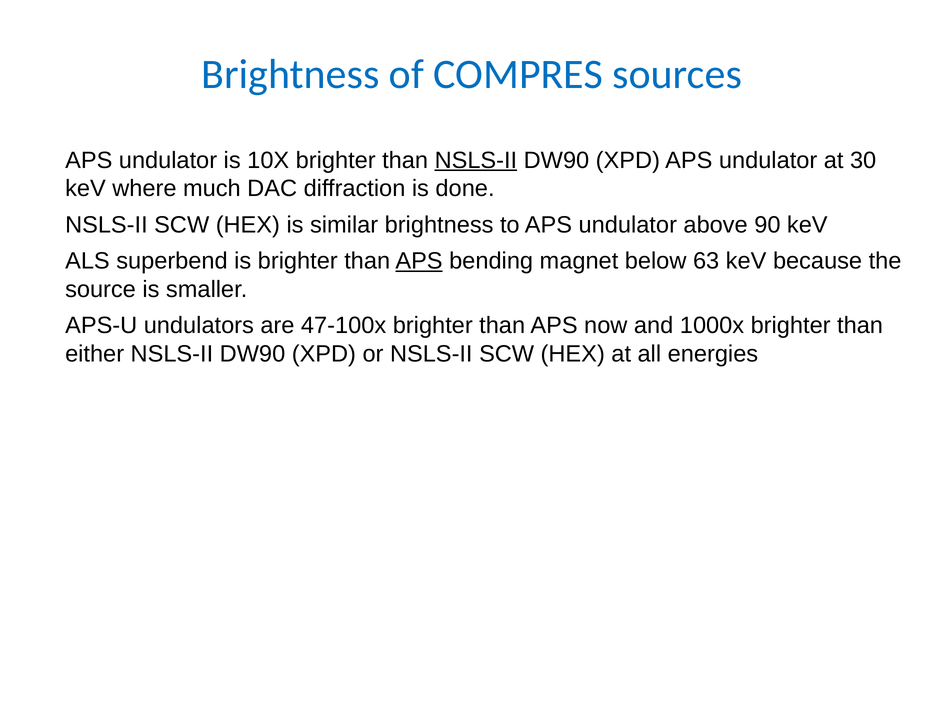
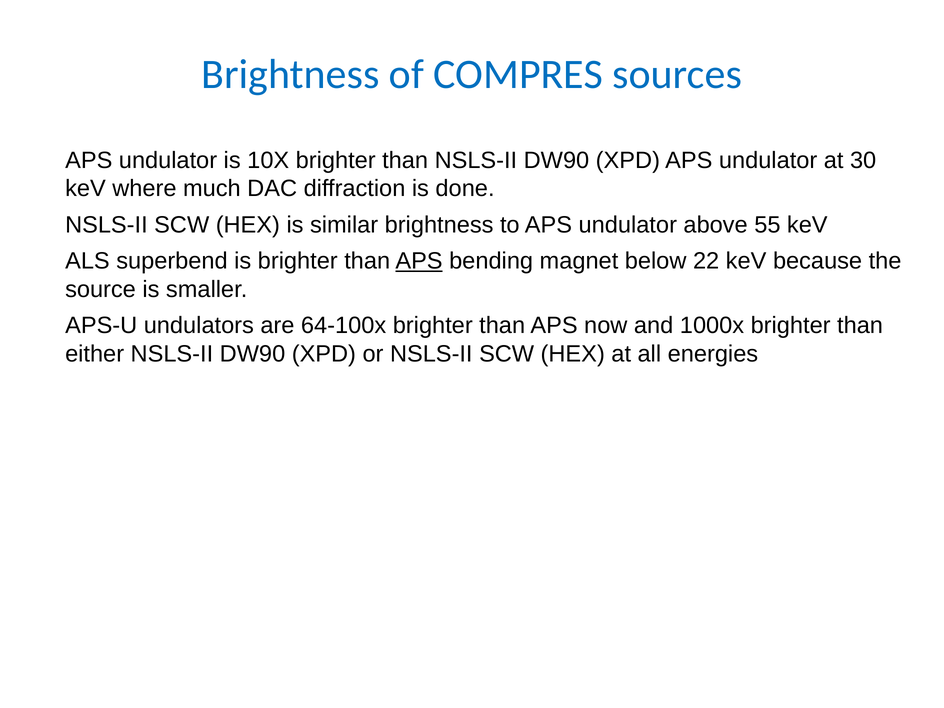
NSLS-II underline: present -> none (476, 160)
90: 90 -> 55 (767, 225)
63: 63 -> 22 (706, 261)
47-100x: 47-100x -> 64-100x (344, 326)
